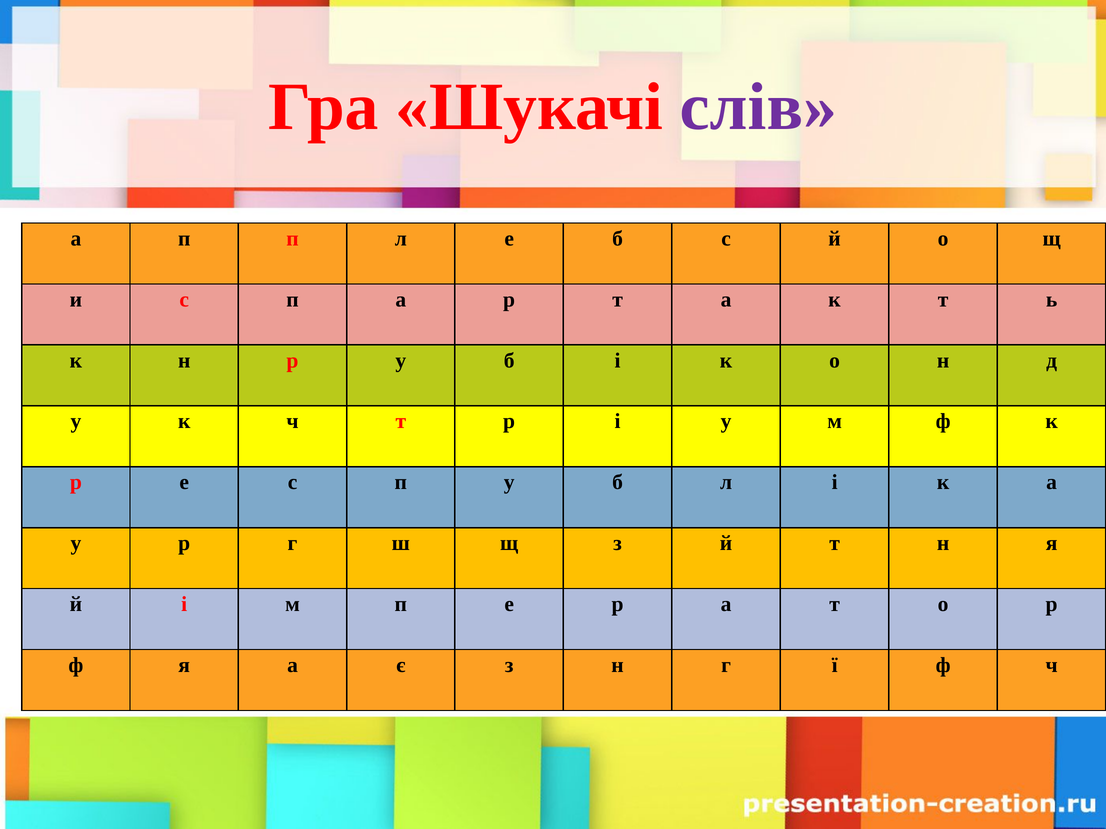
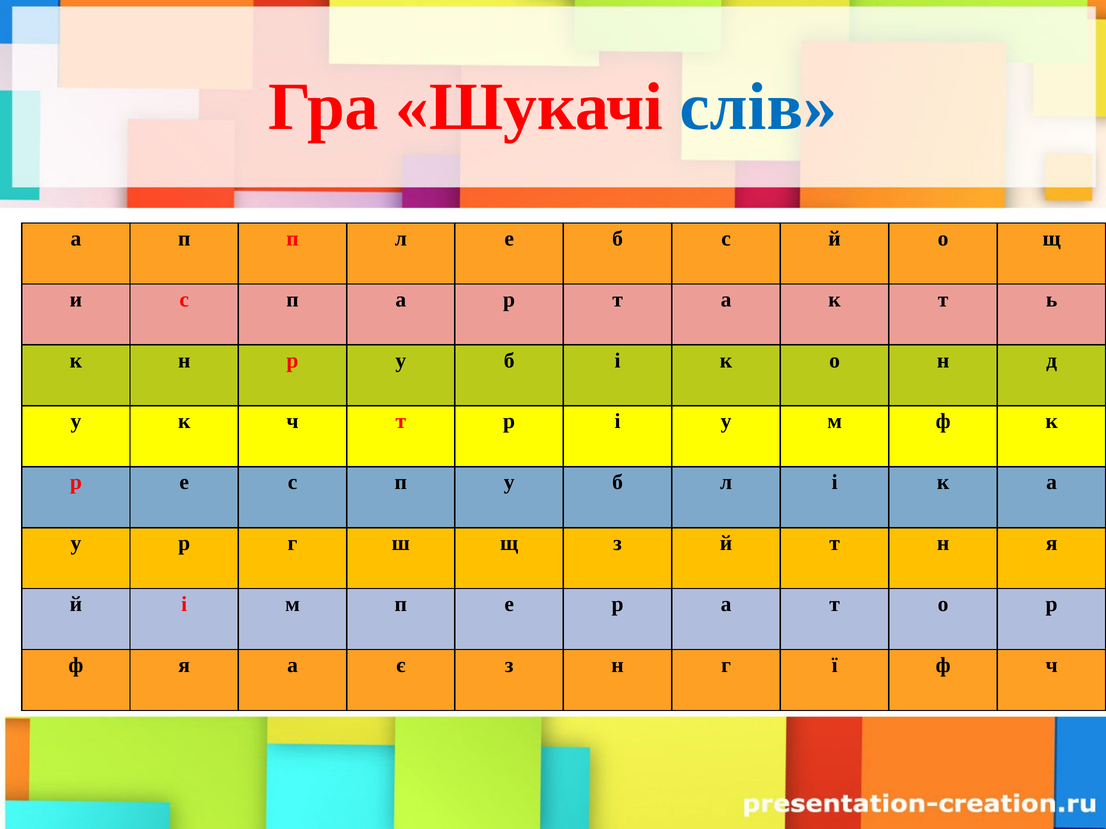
слів colour: purple -> blue (758, 107)
